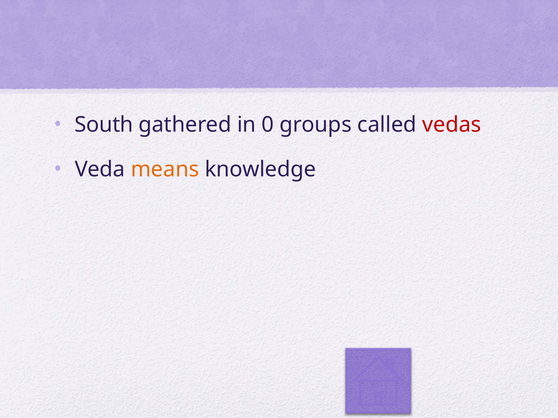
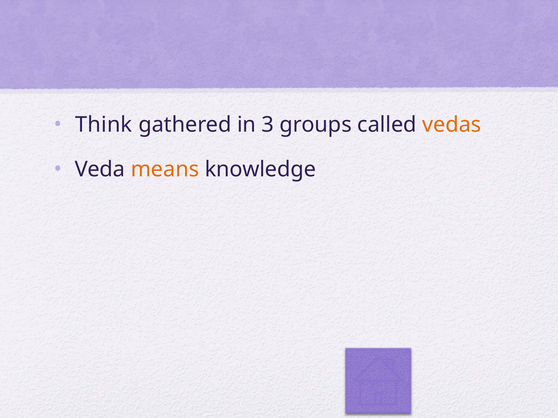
South: South -> Think (104, 125)
0: 0 -> 3 (268, 125)
vedas colour: red -> orange (452, 125)
